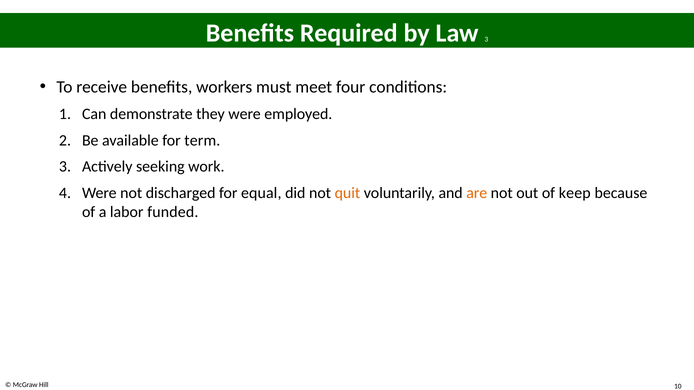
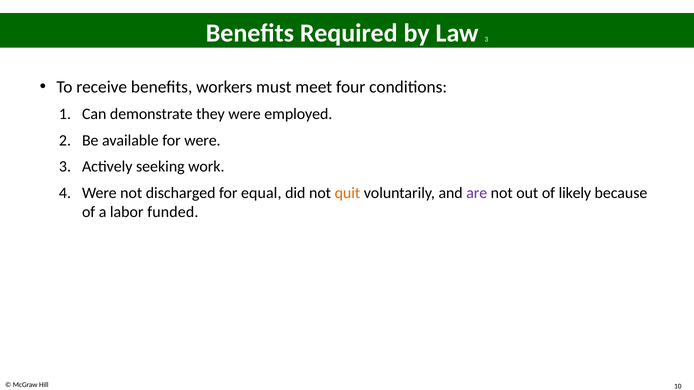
for term: term -> were (202, 140)
are colour: orange -> purple (477, 193)
keep: keep -> likely (575, 193)
